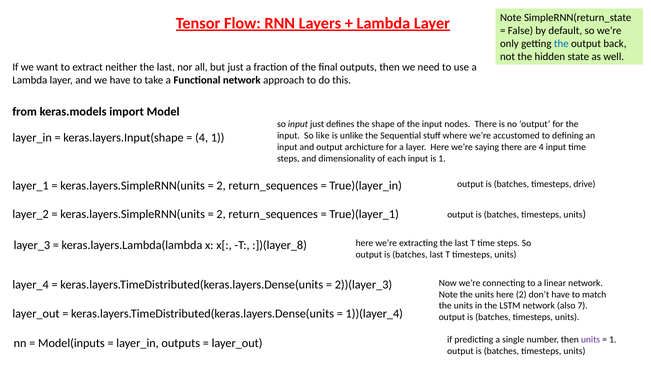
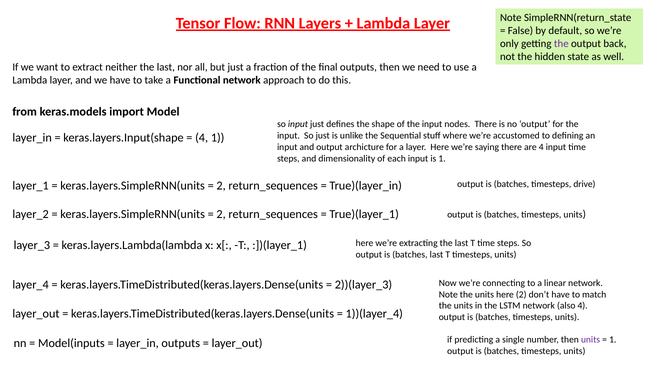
the colour: blue -> purple (561, 44)
So like: like -> just (323, 136)
:])(layer_8: :])(layer_8 -> :])(layer_1 (280, 245)
also 7: 7 -> 4 (583, 306)
